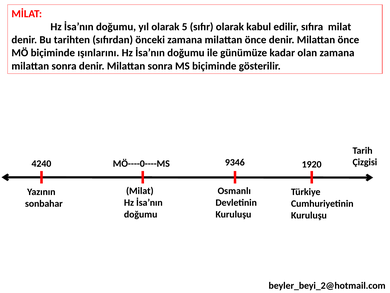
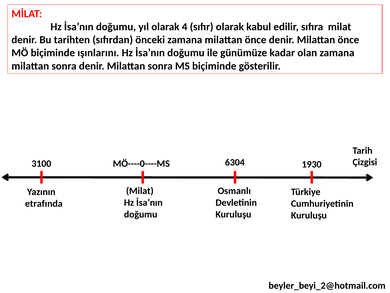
5: 5 -> 4 (185, 27)
9346: 9346 -> 6304 (235, 162)
4240: 4240 -> 3100 (41, 163)
1920: 1920 -> 1930 (312, 164)
sonbahar: sonbahar -> etrafında (44, 203)
